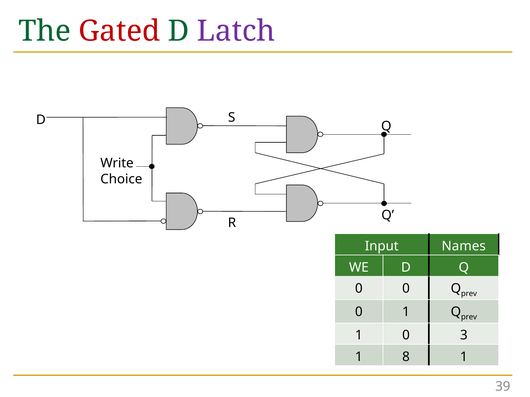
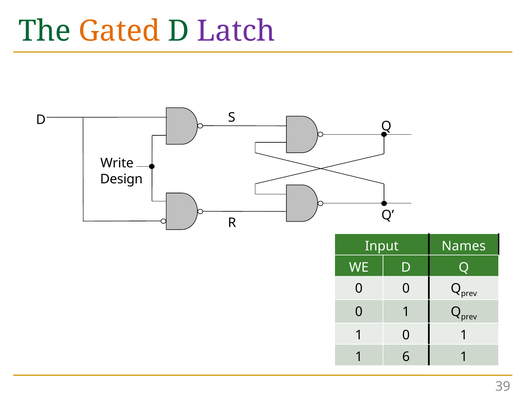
Gated colour: red -> orange (119, 31)
Choice: Choice -> Design (121, 179)
1 0 3: 3 -> 1 (464, 336)
8: 8 -> 6 (406, 357)
